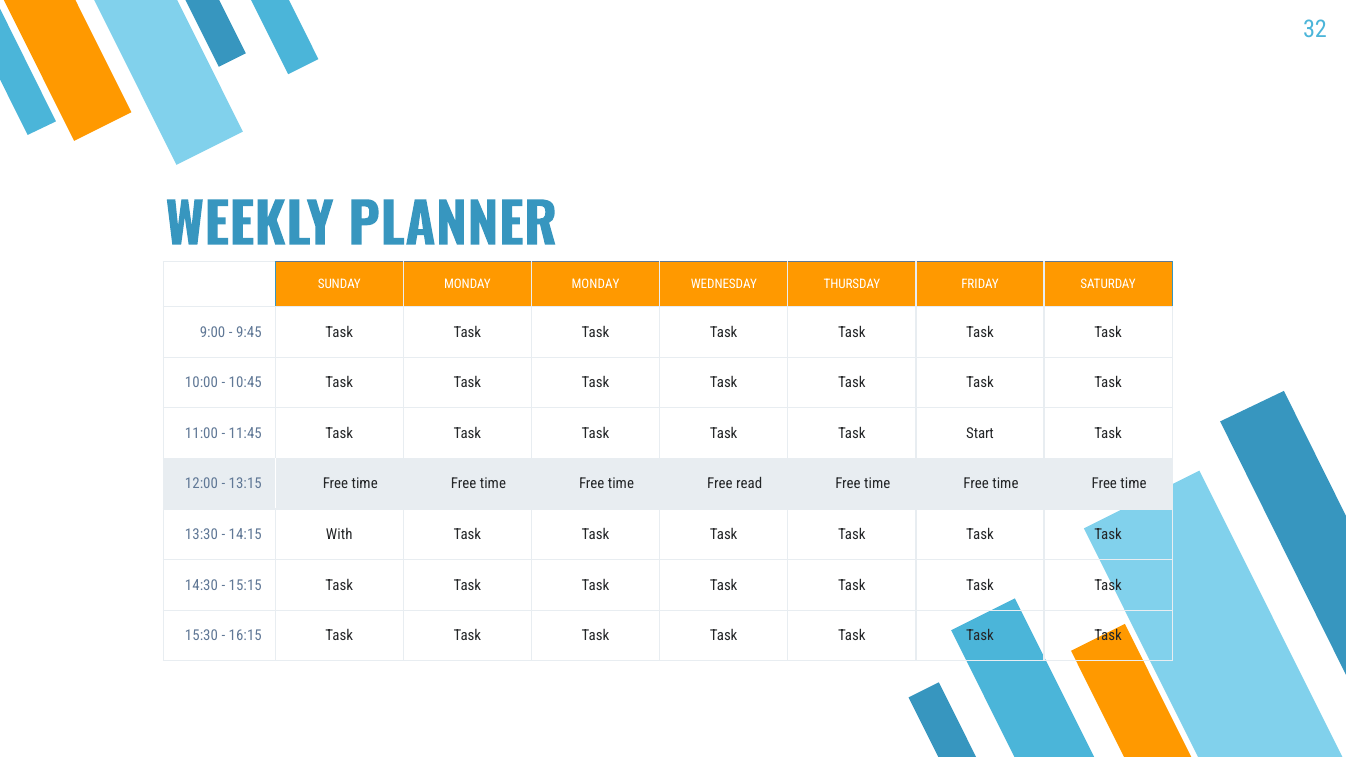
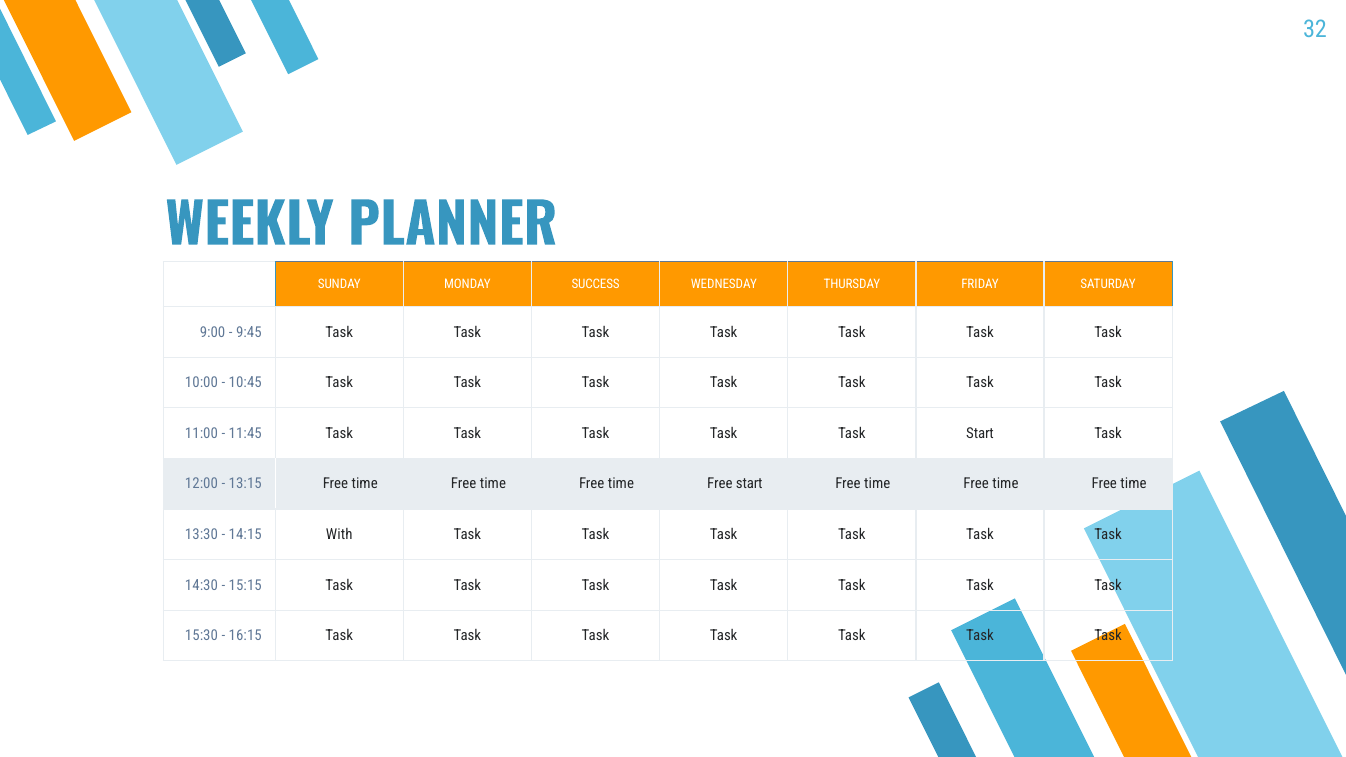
MONDAY MONDAY: MONDAY -> SUCCESS (596, 284)
read: read -> start (749, 484)
